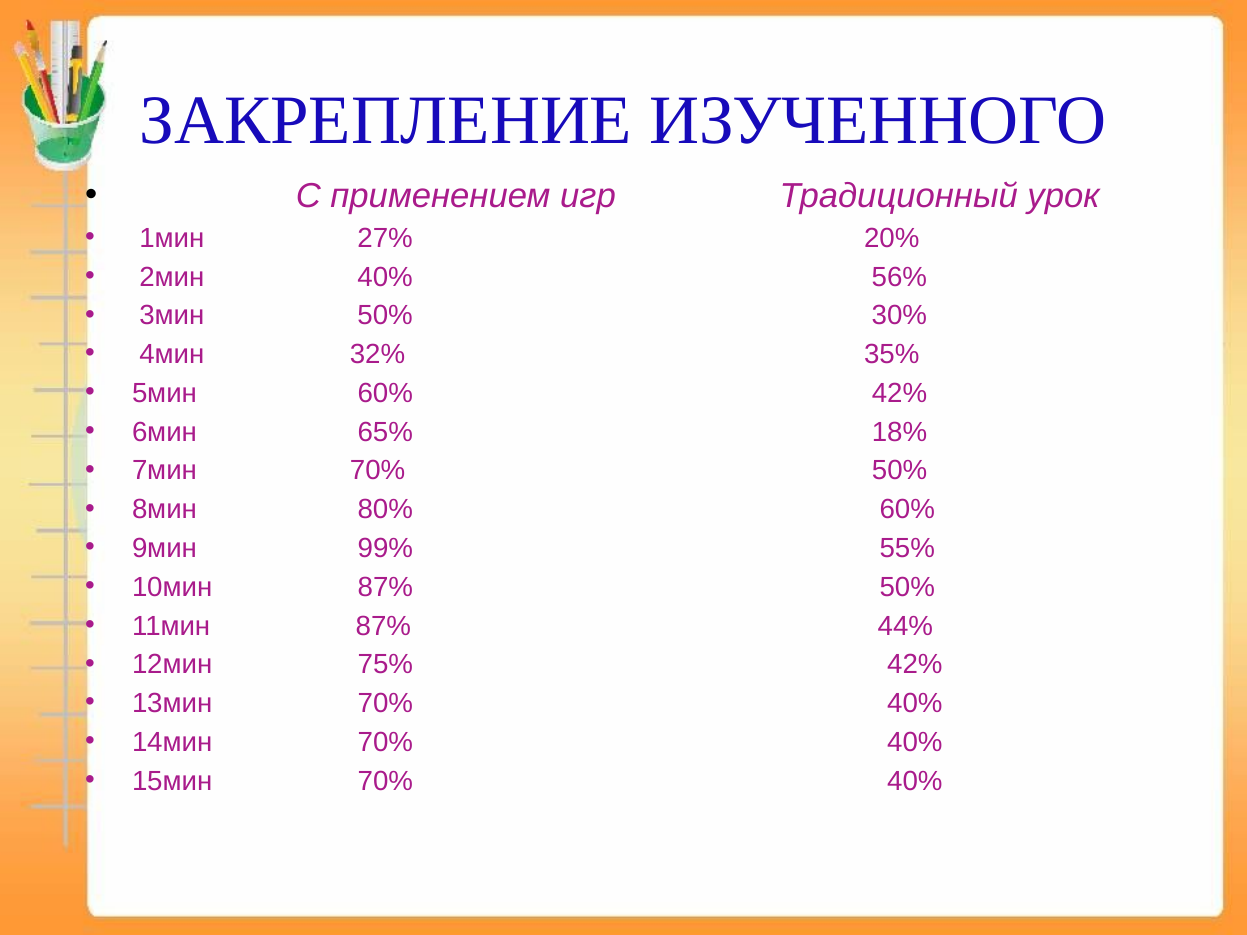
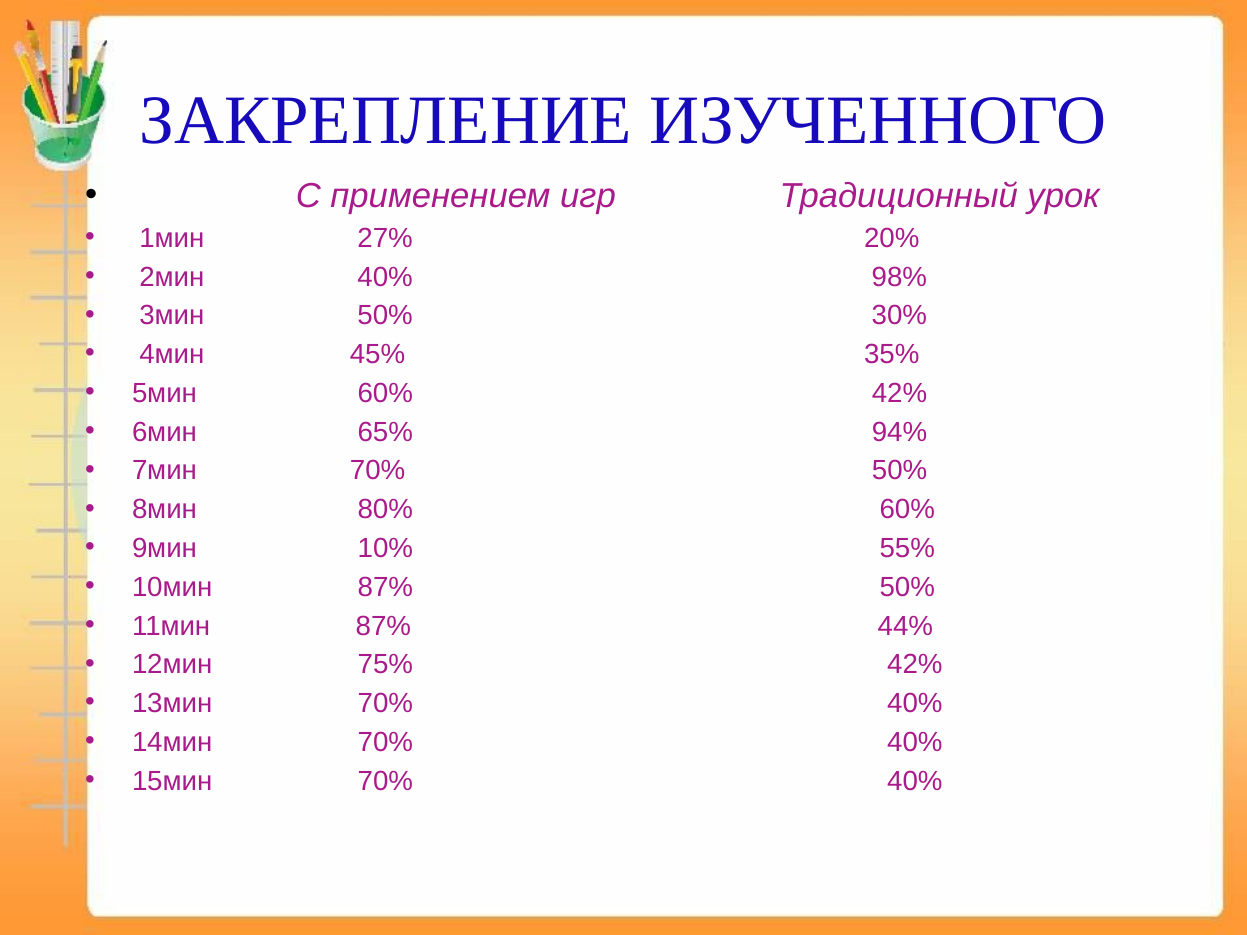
56%: 56% -> 98% (899, 277)
32%: 32% -> 45% (377, 355)
18%: 18% -> 94% (900, 432)
99%: 99% -> 10% (385, 548)
